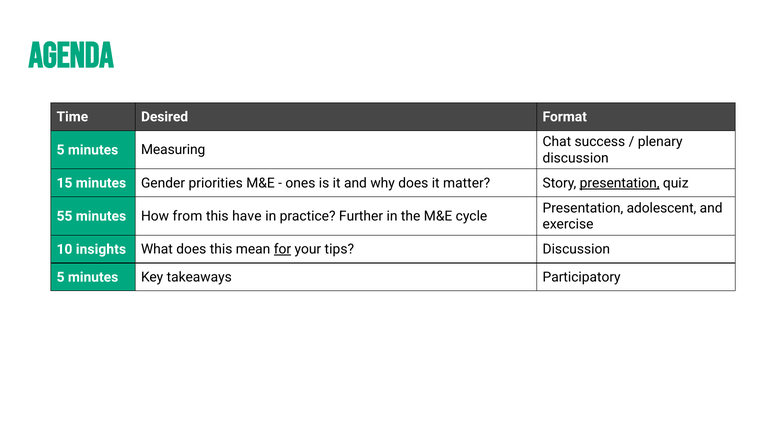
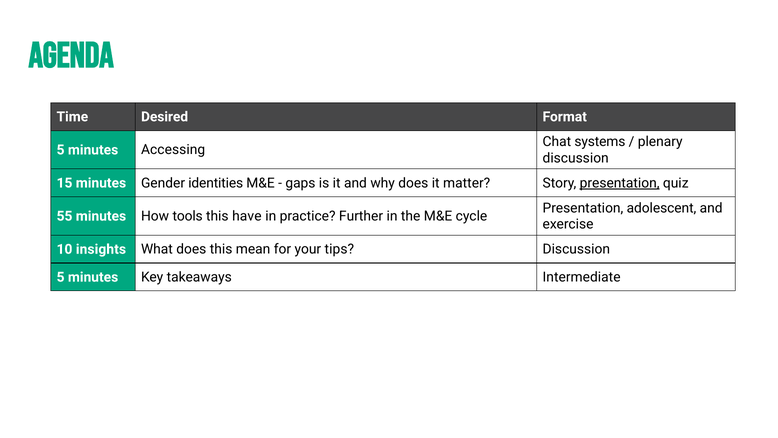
success: success -> systems (600, 142)
Measuring: Measuring -> Accessing (173, 150)
priorities: priorities -> identities (216, 183)
ones: ones -> gaps (300, 183)
from: from -> tools (188, 216)
for underline: present -> none (282, 249)
Participatory: Participatory -> Intermediate (582, 277)
